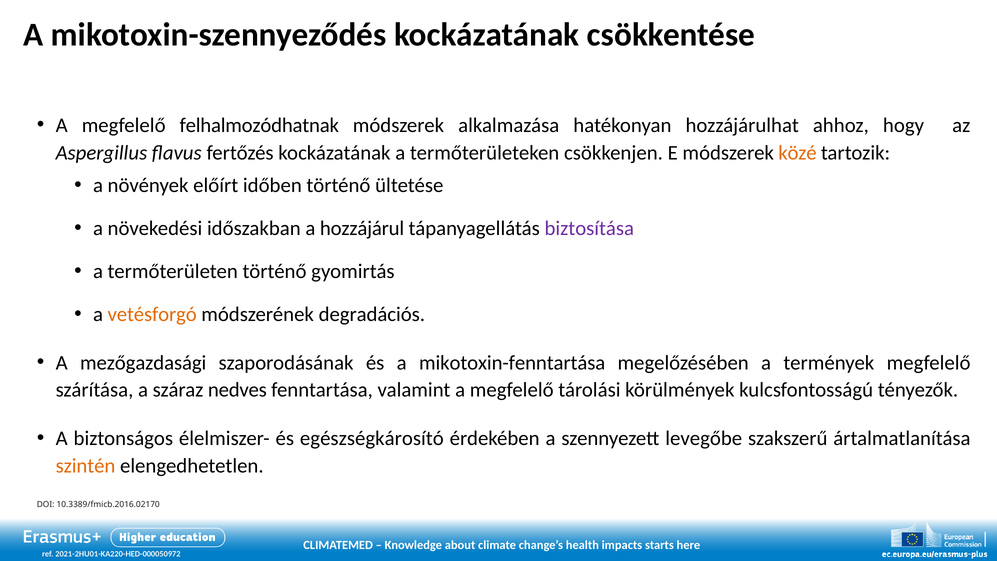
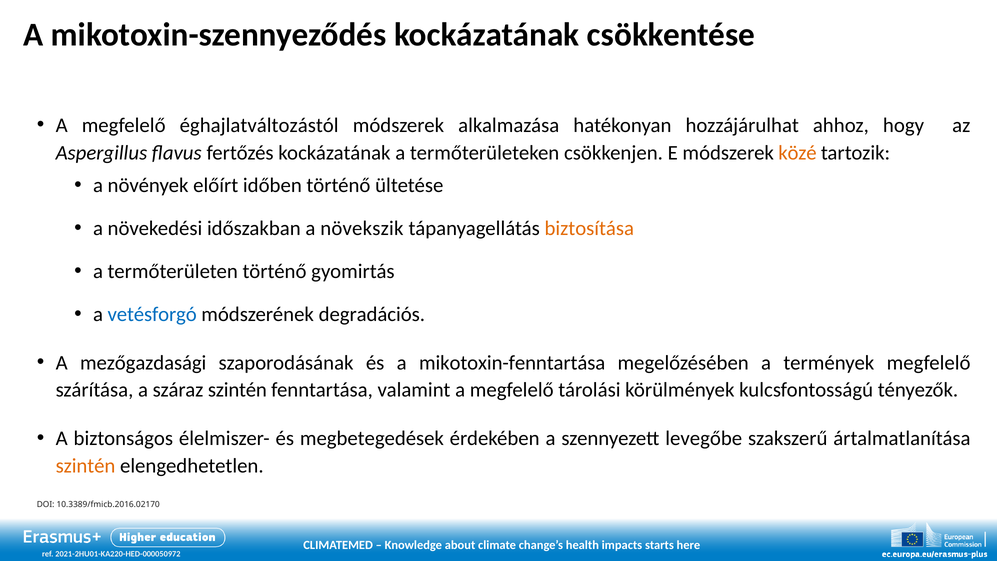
felhalmozódhatnak: felhalmozódhatnak -> éghajlatváltozástól (259, 125)
hozzájárul: hozzájárul -> növekszik (362, 228)
biztosítása colour: purple -> orange (589, 228)
vetésforgó colour: orange -> blue (152, 314)
száraz nedves: nedves -> szintén (237, 390)
egészségkárosító: egészségkárosító -> megbetegedések (372, 438)
